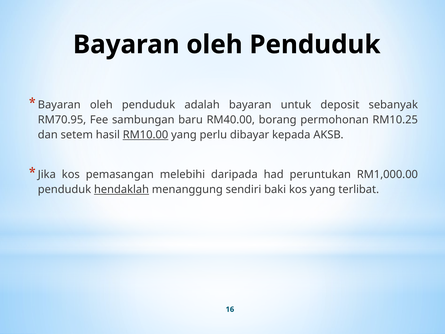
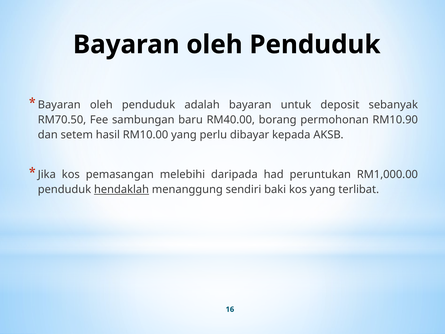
RM70.95: RM70.95 -> RM70.50 (62, 120)
RM10.25: RM10.25 -> RM10.90 (395, 120)
RM10.00 underline: present -> none (146, 135)
